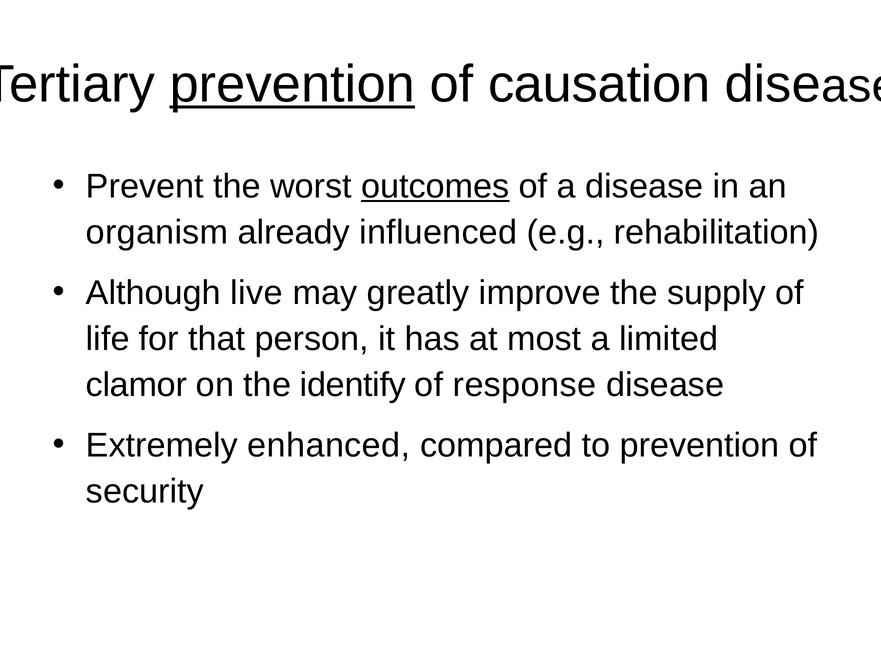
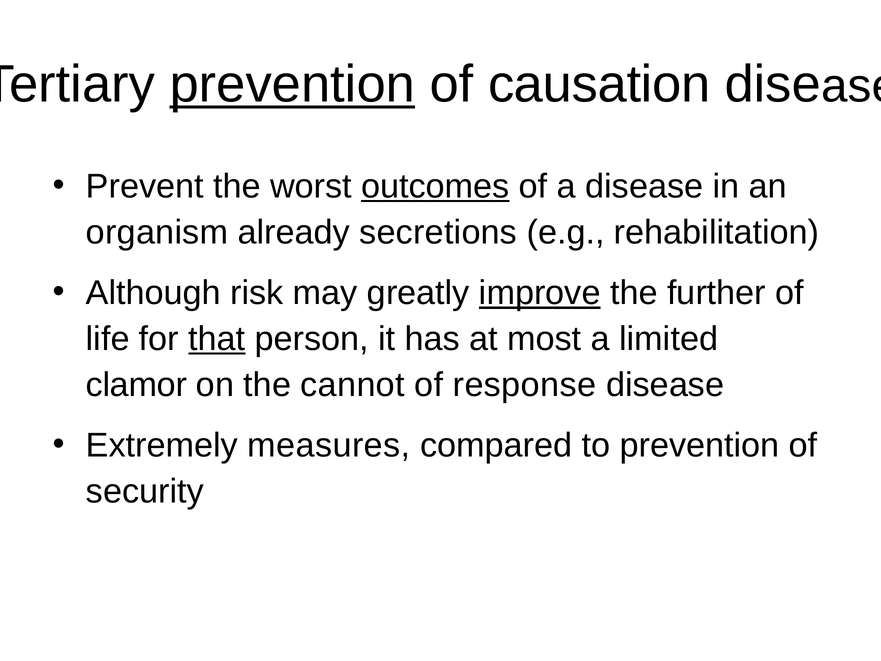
influenced: influenced -> secretions (438, 232)
live: live -> risk (257, 293)
improve underline: none -> present (540, 293)
supply: supply -> further (716, 293)
that underline: none -> present (217, 339)
identify: identify -> cannot (353, 385)
enhanced: enhanced -> measures (329, 445)
